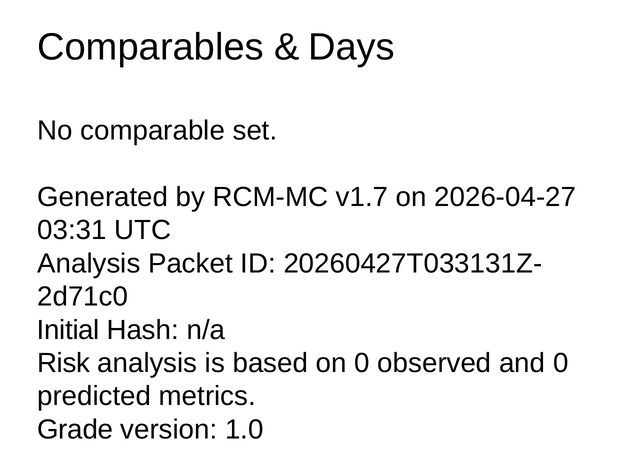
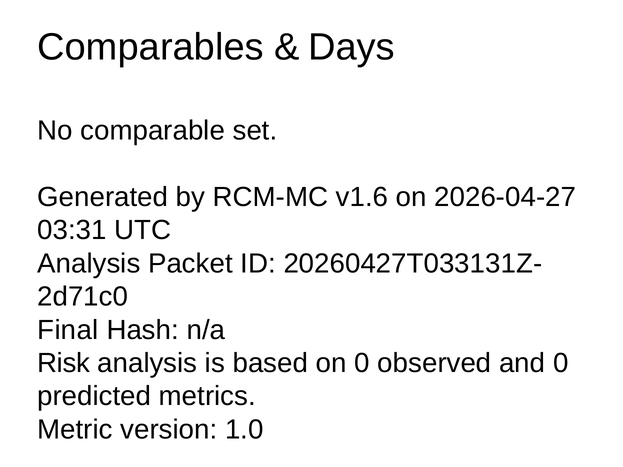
v1.7: v1.7 -> v1.6 (362, 197)
Initial: Initial -> Final (68, 330)
Grade: Grade -> Metric (75, 430)
